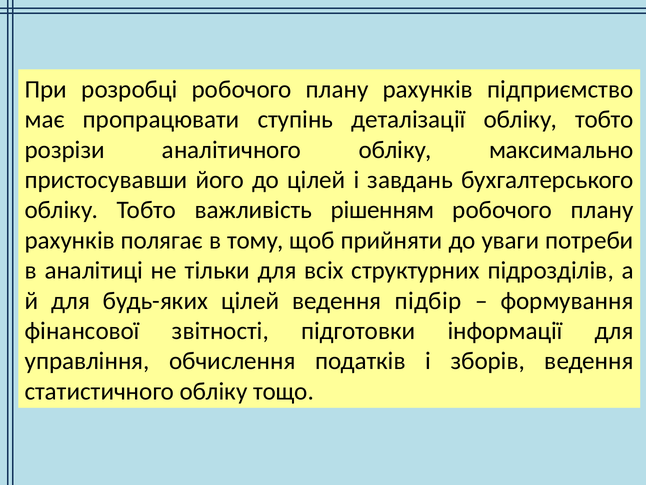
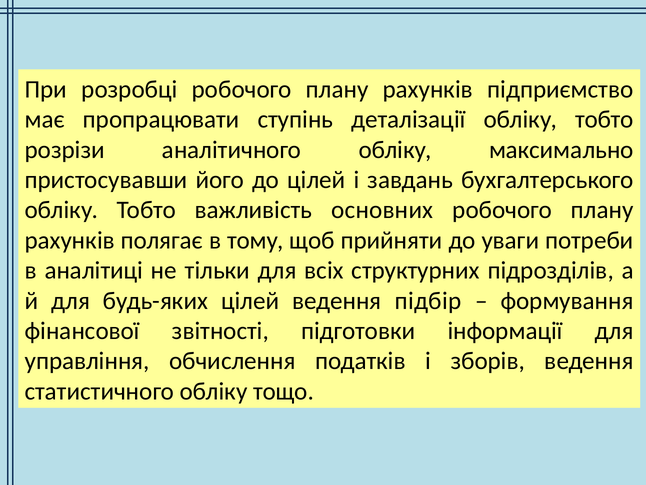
рішенням: рішенням -> основних (382, 210)
